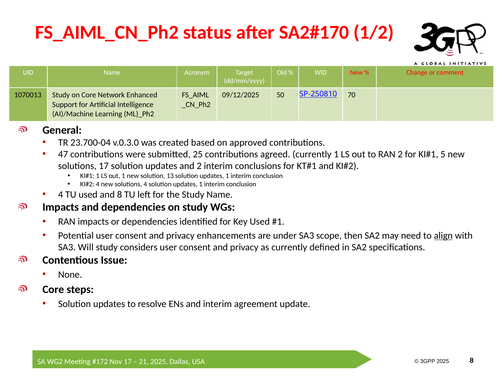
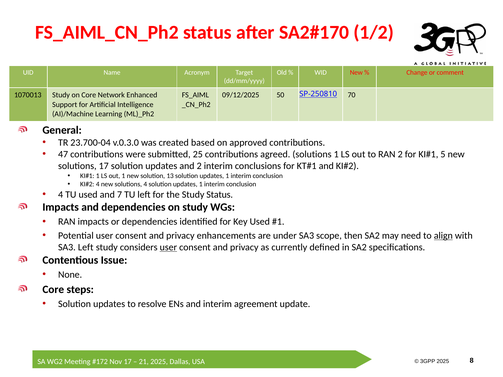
agreed currently: currently -> solutions (312, 154)
and 8: 8 -> 7 (120, 195)
Study Name: Name -> Status (220, 195)
SA3 Will: Will -> Left (86, 247)
user underline: none -> present (168, 247)
